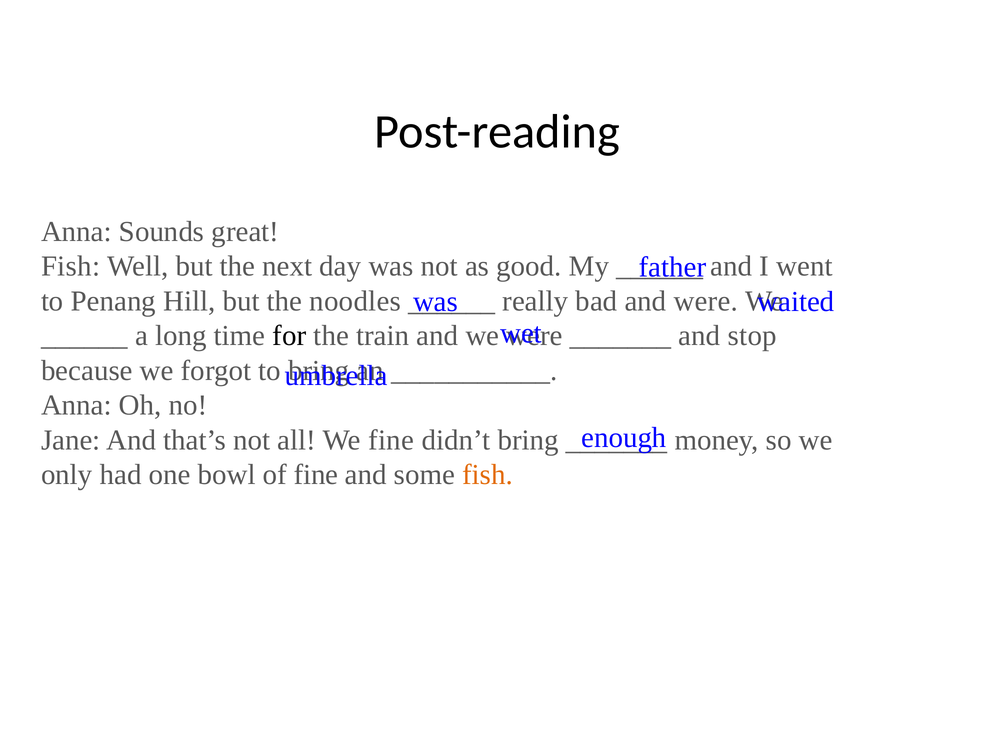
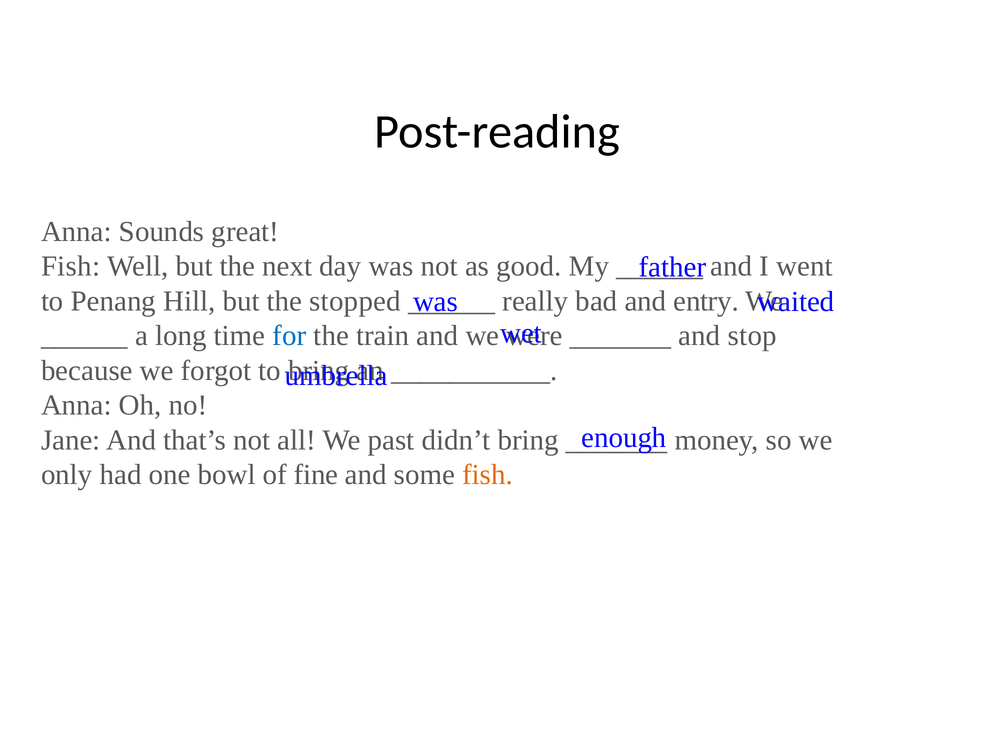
noodles: noodles -> stopped (355, 301)
and were: were -> entry (706, 301)
for colour: black -> blue (289, 336)
We fine: fine -> past (391, 440)
